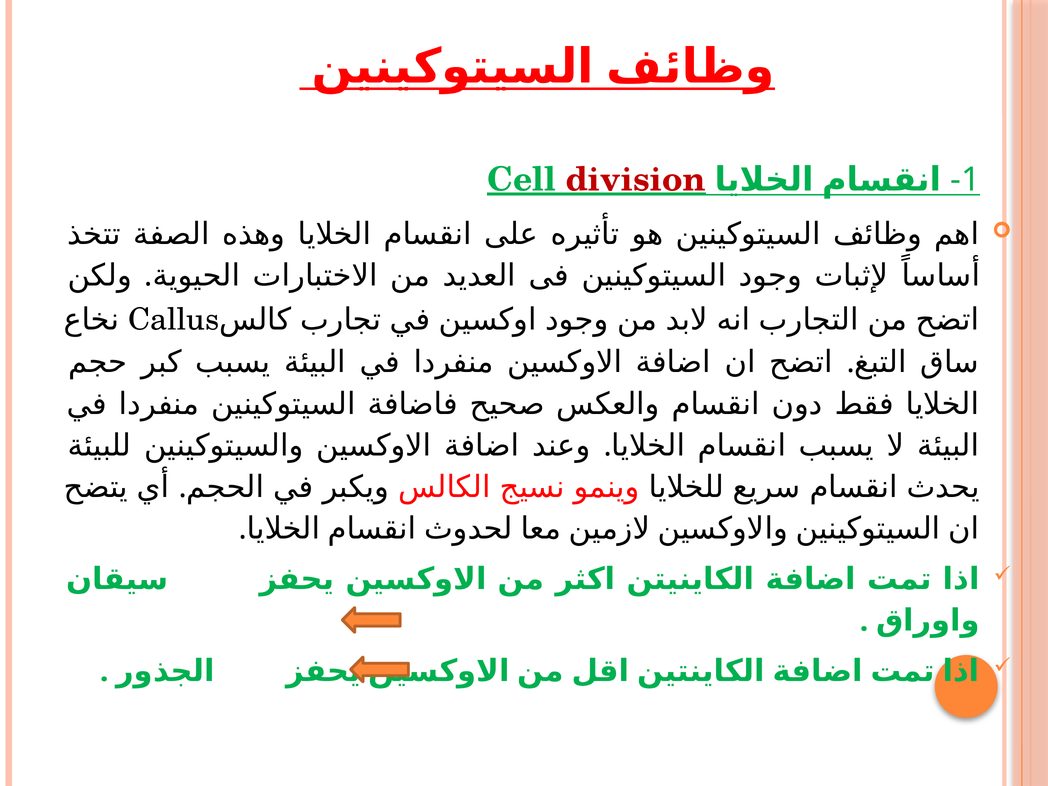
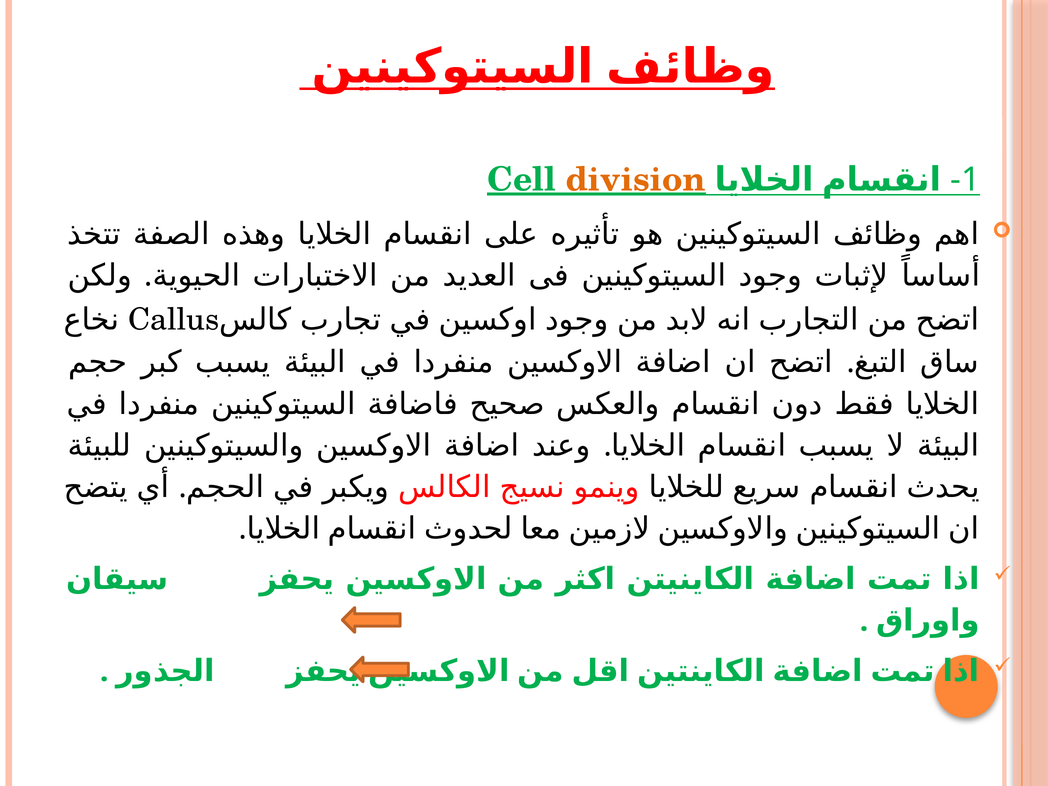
division colour: red -> orange (636, 179)
